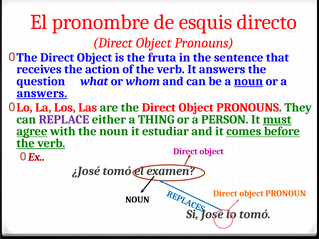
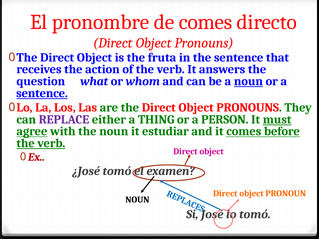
de esquis: esquis -> comes (206, 22)
answers: answers -> sentence (42, 93)
